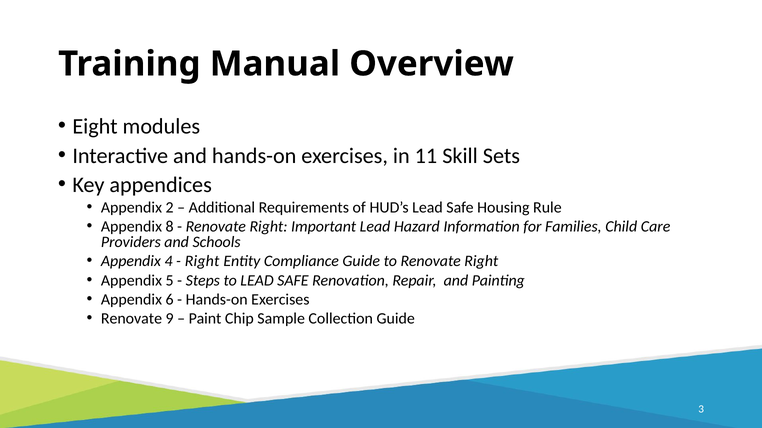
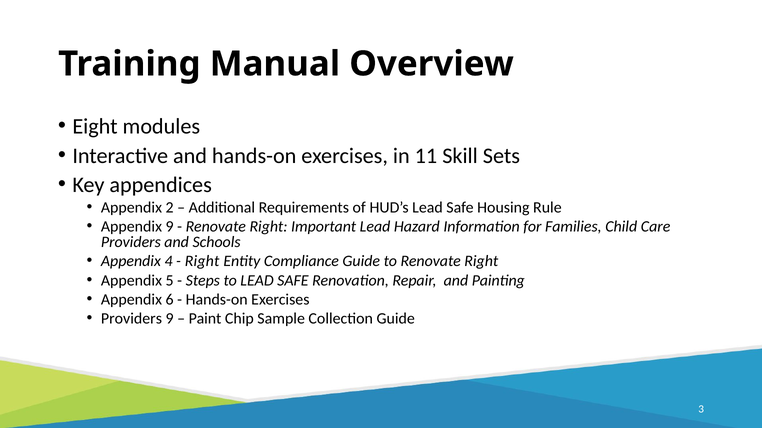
Appendix 8: 8 -> 9 (170, 227)
Renovate: Renovate -> Providers (131, 319)
